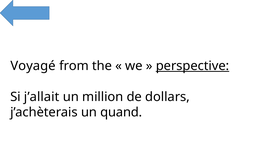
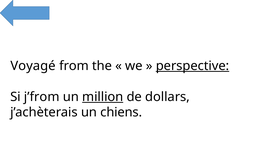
j’allait: j’allait -> j’from (42, 97)
million underline: none -> present (103, 97)
quand: quand -> chiens (121, 112)
